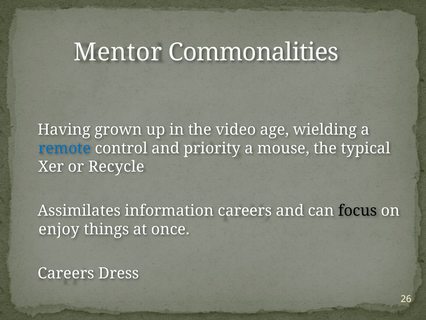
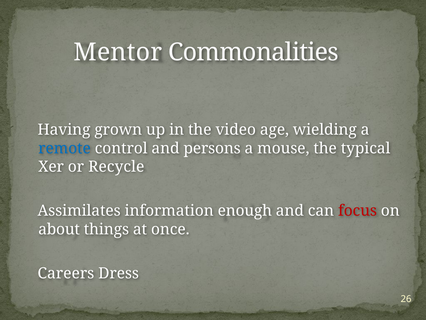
priority: priority -> persons (212, 148)
information careers: careers -> enough (245, 210)
focus colour: black -> red (357, 210)
enjoy: enjoy -> about (59, 229)
